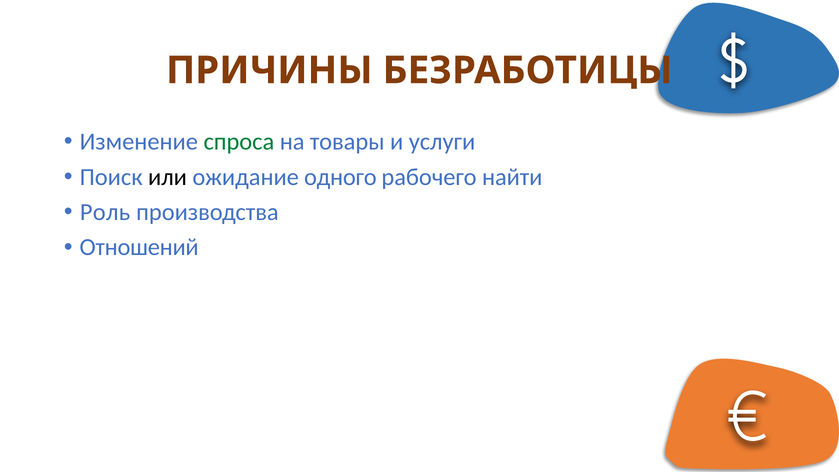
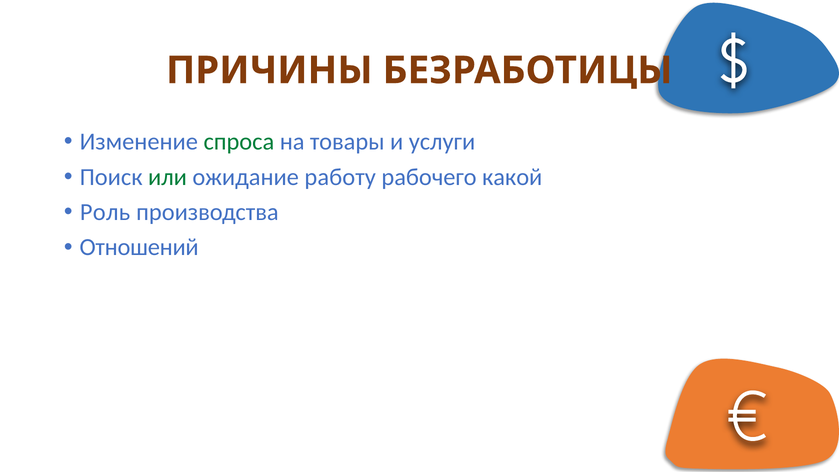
или colour: black -> green (168, 177)
одного: одного -> работу (340, 177)
найти: найти -> какой (512, 177)
